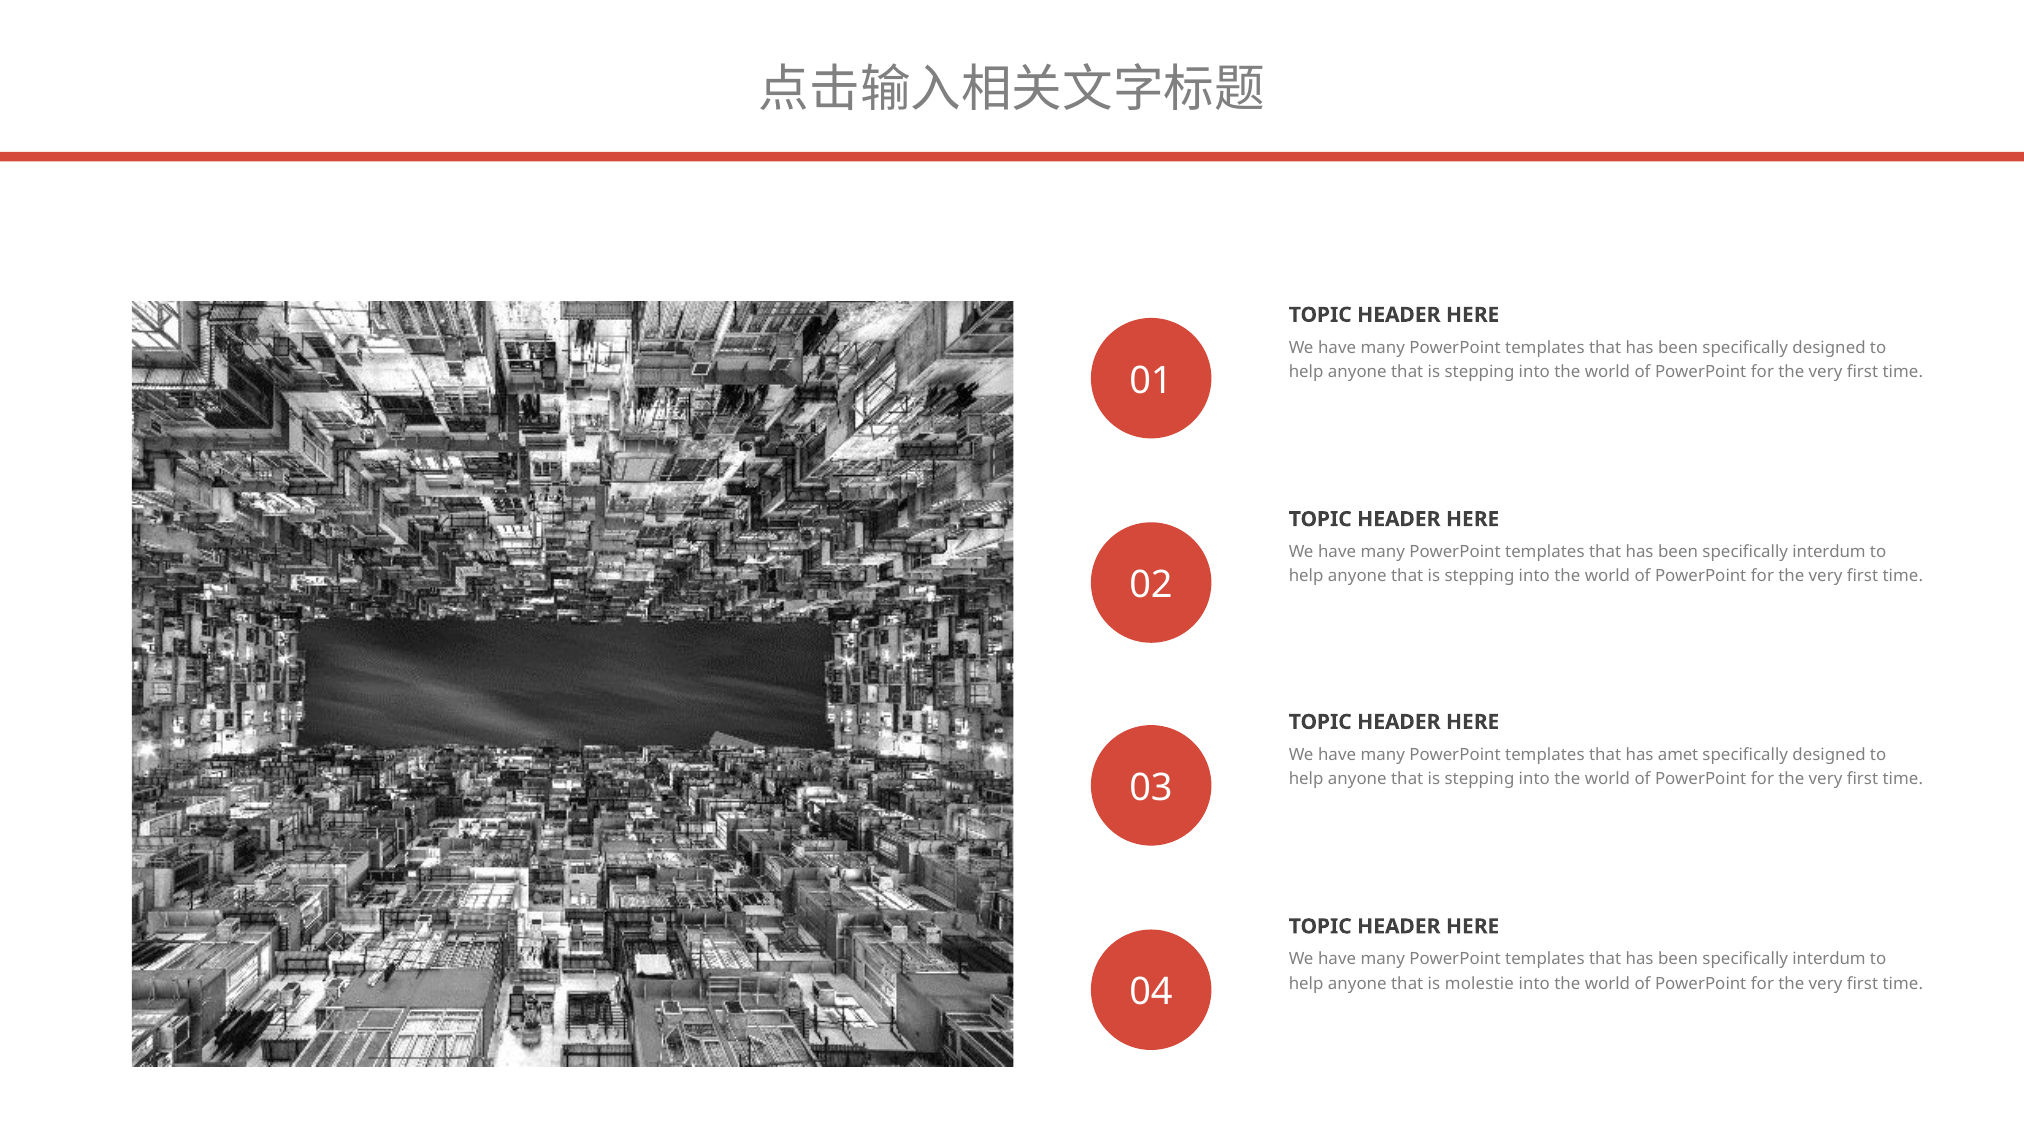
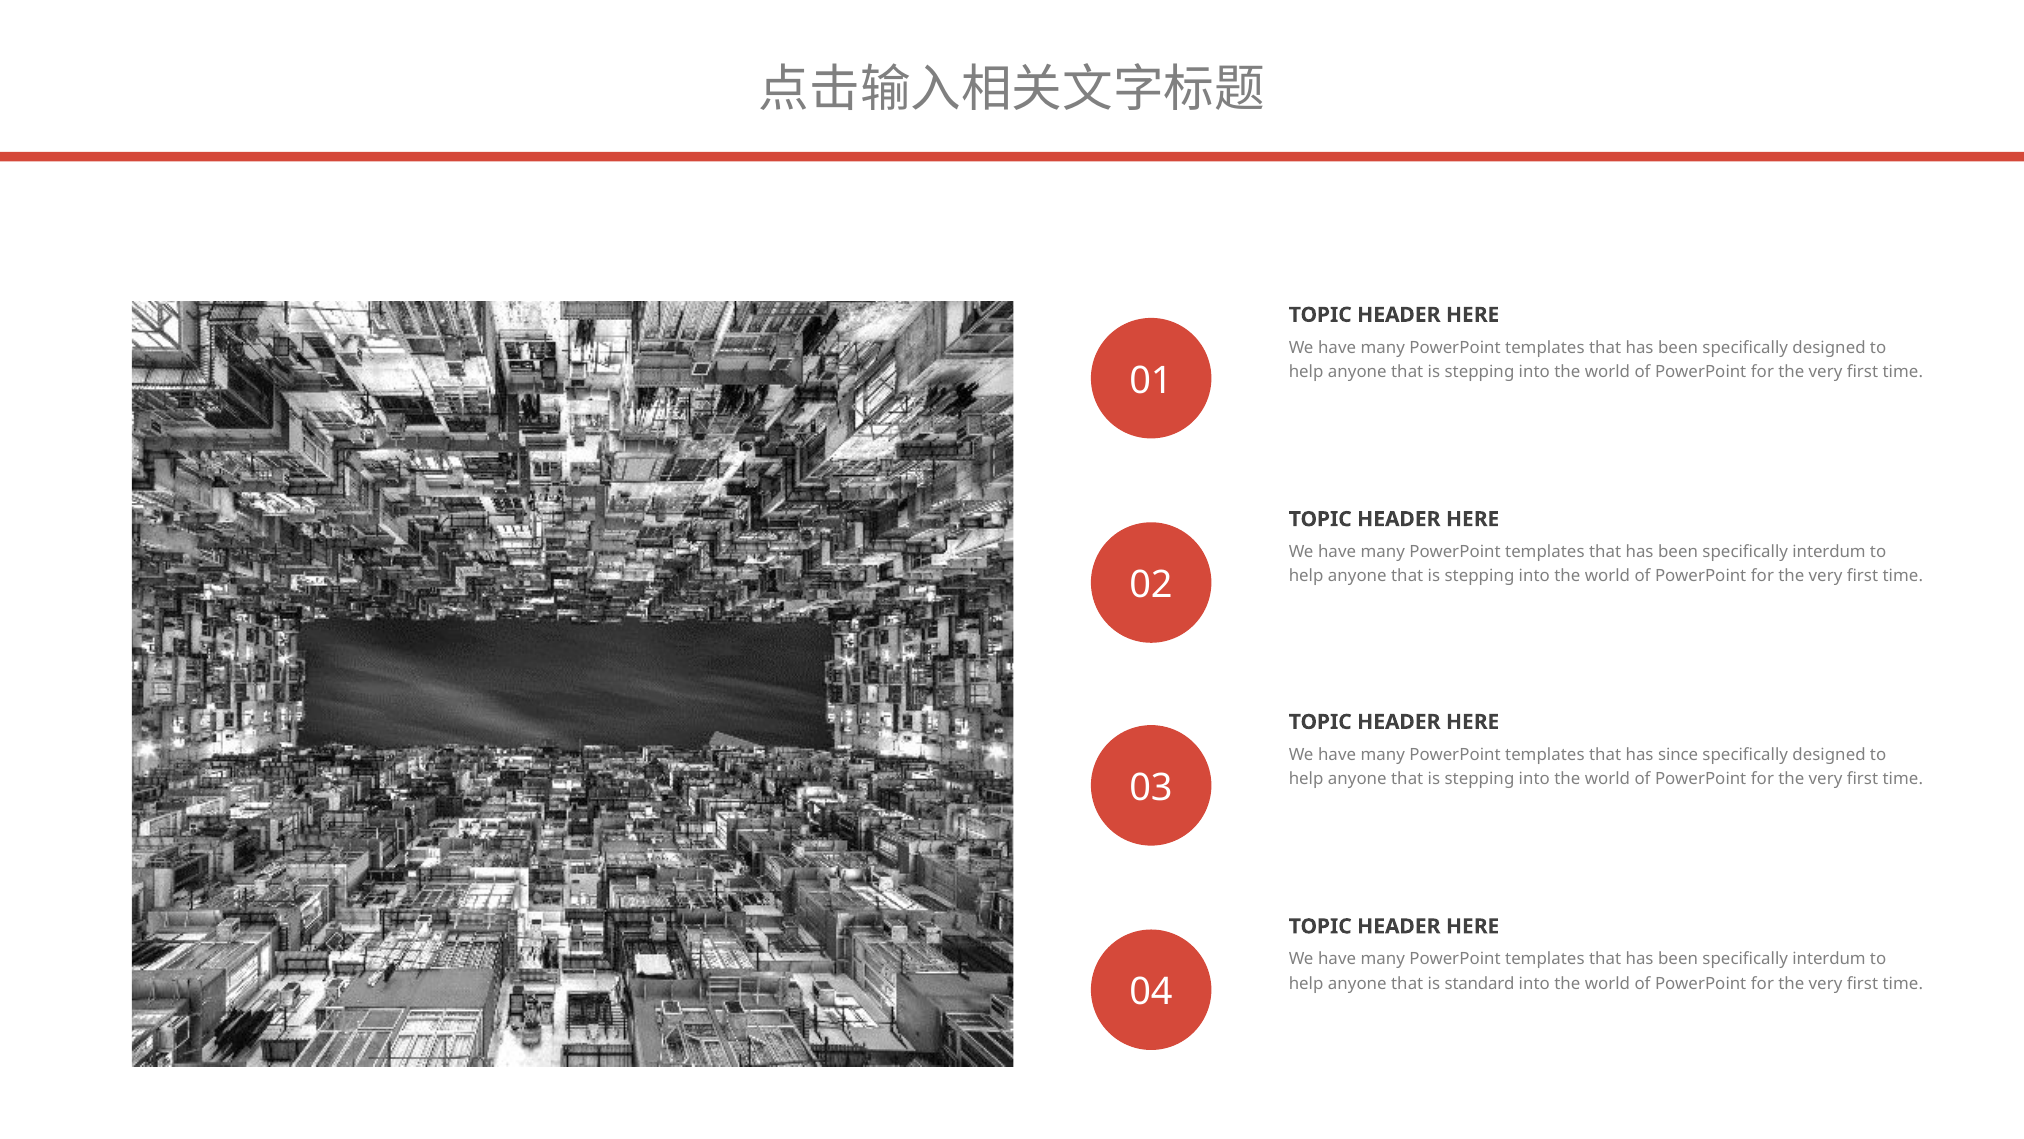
amet: amet -> since (1678, 755)
molestie: molestie -> standard (1480, 983)
